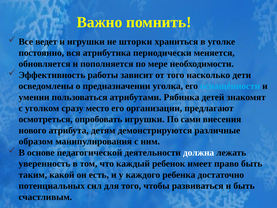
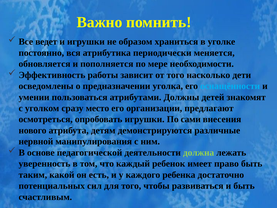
шторки: шторки -> образом (136, 42)
Рябинка: Рябинка -> Должны (181, 97)
образом: образом -> нервной (36, 141)
должна colour: white -> light green (199, 152)
